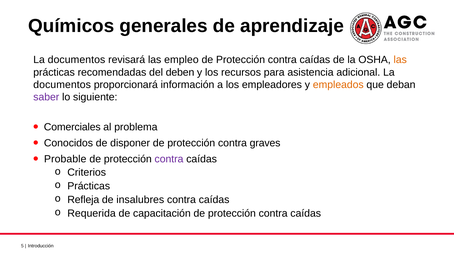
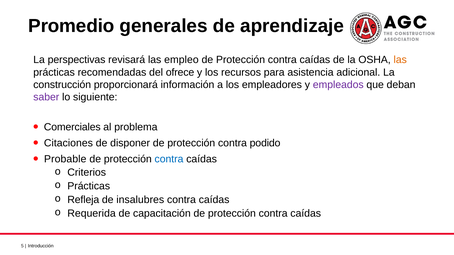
Químicos: Químicos -> Promedio (71, 26)
documentos: documentos -> perspectivas (77, 60)
deben: deben -> ofrece (180, 72)
documentos: documentos -> construcción (62, 85)
empleados colour: orange -> purple (338, 85)
Conocidos: Conocidos -> Citaciones (68, 143)
graves: graves -> podido (265, 143)
contra colour: purple -> blue (169, 159)
